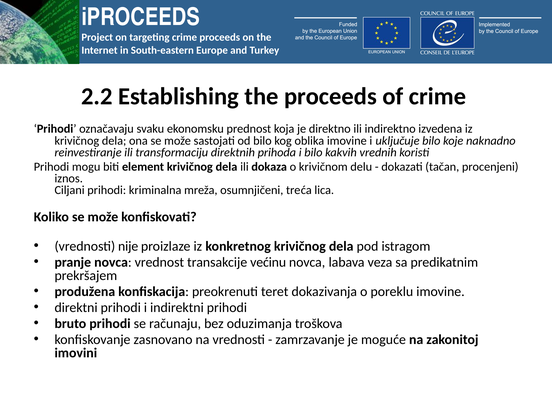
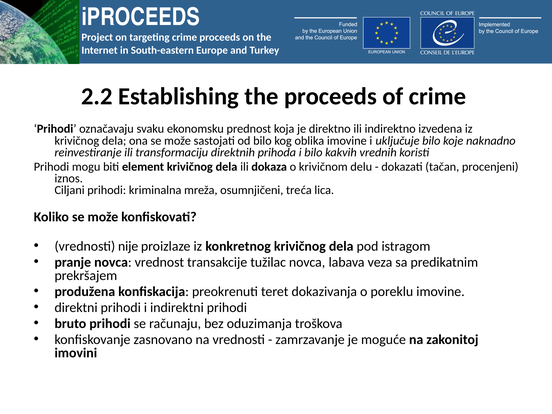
većinu: većinu -> tužilac (268, 262)
